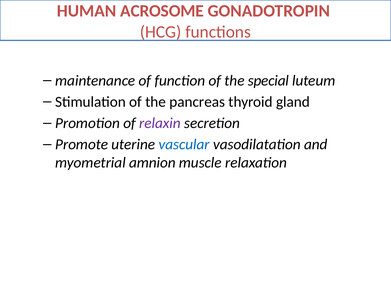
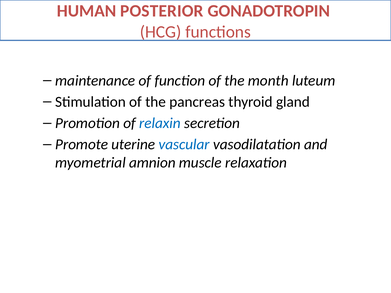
ACROSOME: ACROSOME -> POSTERIOR (162, 11)
special: special -> month (268, 81)
relaxin colour: purple -> blue (160, 123)
